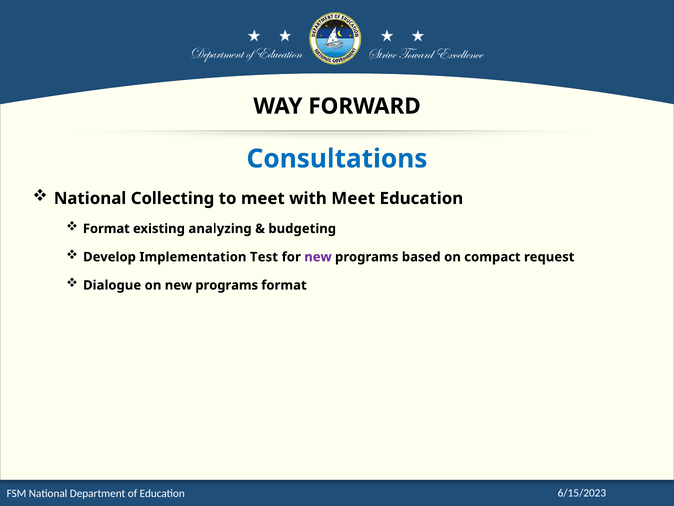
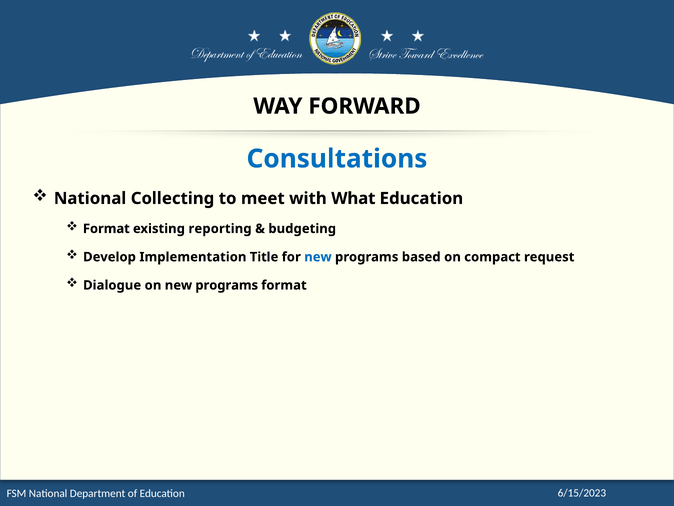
with Meet: Meet -> What (353, 198)
analyzing: analyzing -> reporting (220, 228)
Test: Test -> Title (264, 257)
new colour: purple -> blue (318, 257)
